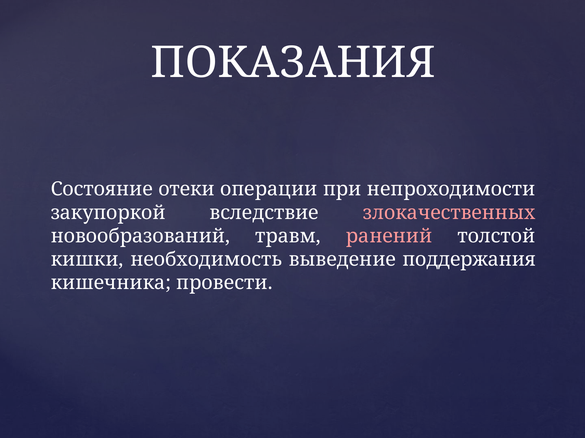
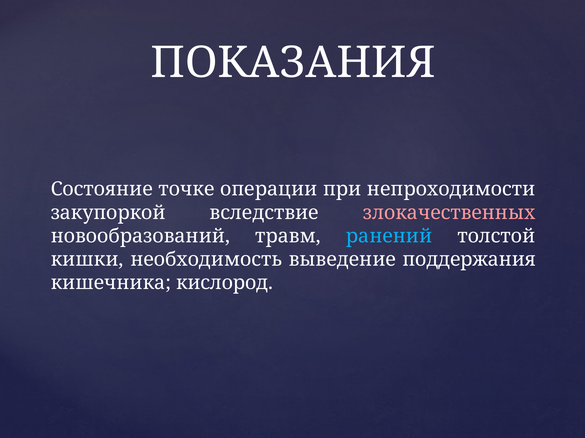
отеки: отеки -> точке (187, 190)
ранений colour: pink -> light blue (389, 236)
провести: провести -> кислород (225, 283)
